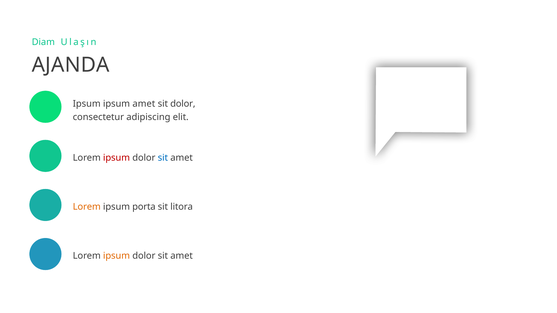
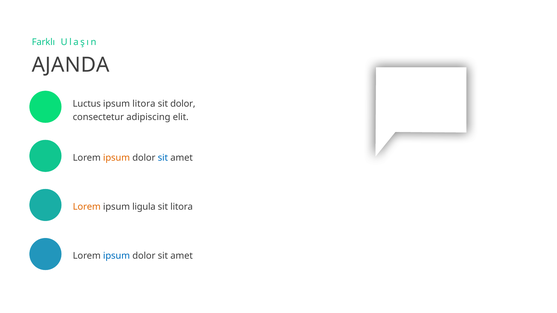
Diam: Diam -> Farklı (43, 42)
Ipsum: Ipsum -> Luctus (87, 104)
ipsum amet: amet -> litora (144, 104)
ipsum colour: red -> orange (117, 158)
porta: porta -> ligula (144, 207)
ipsum colour: orange -> blue (117, 256)
